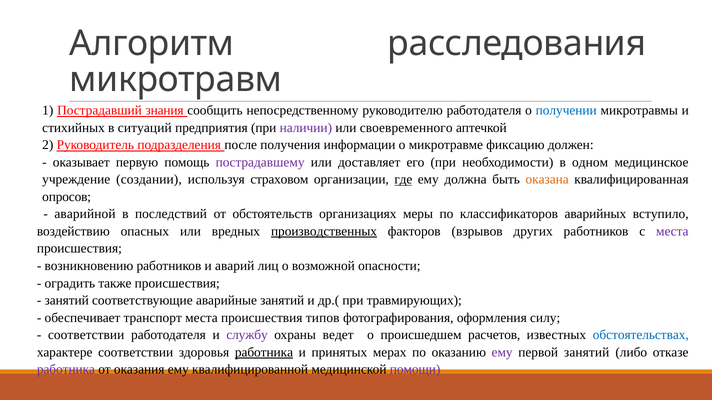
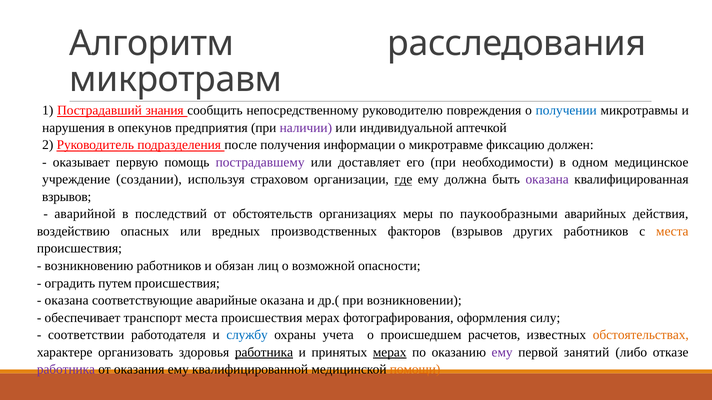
руководителю работодателя: работодателя -> повреждения (484, 111)
стихийных: стихийных -> нарушения (74, 128)
ситуаций: ситуаций -> опекунов (145, 128)
своевременного: своевременного -> индивидуальной (406, 128)
оказана colour: orange -> purple (547, 180)
опросов: опросов -> взрывов (67, 197)
классификаторов: классификаторов -> паукообразными (509, 214)
вступило: вступило -> действия (661, 214)
производственных underline: present -> none (324, 232)
места colour: purple -> orange (672, 232)
аварий: аварий -> обязан (235, 266)
также: также -> путем (115, 283)
занятий: занятий -> оказана (67, 301)
аварийные занятий: занятий -> оказана (282, 301)
травмирующих: травмирующих -> возникновении (414, 301)
происшествия типов: типов -> мерах (323, 318)
службу colour: purple -> blue (247, 335)
ведет: ведет -> учета (338, 335)
обстоятельствах colour: blue -> orange (641, 335)
характере соответствии: соответствии -> организовать (136, 353)
мерах underline: none -> present (390, 353)
помощи colour: purple -> orange (415, 370)
